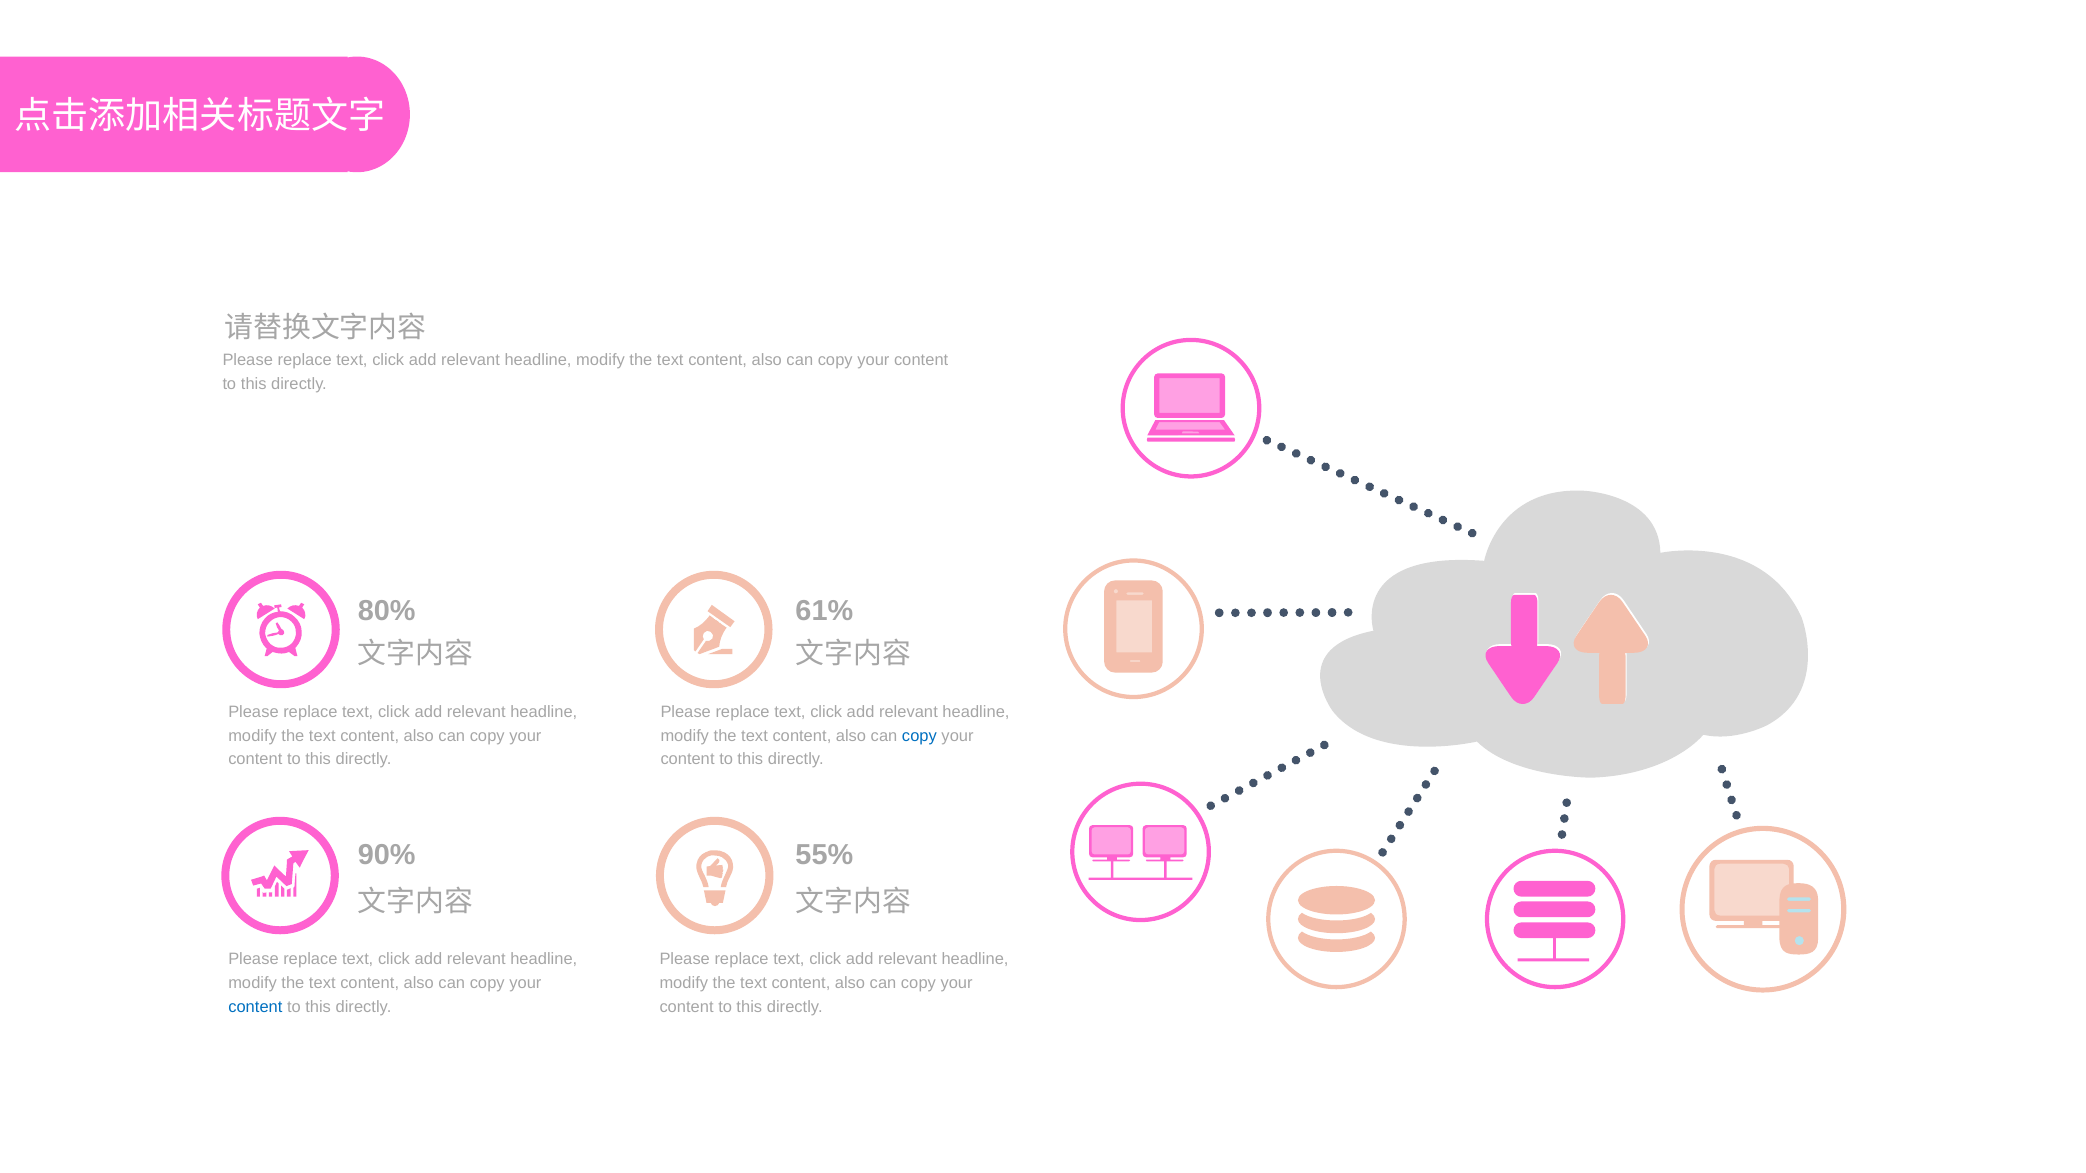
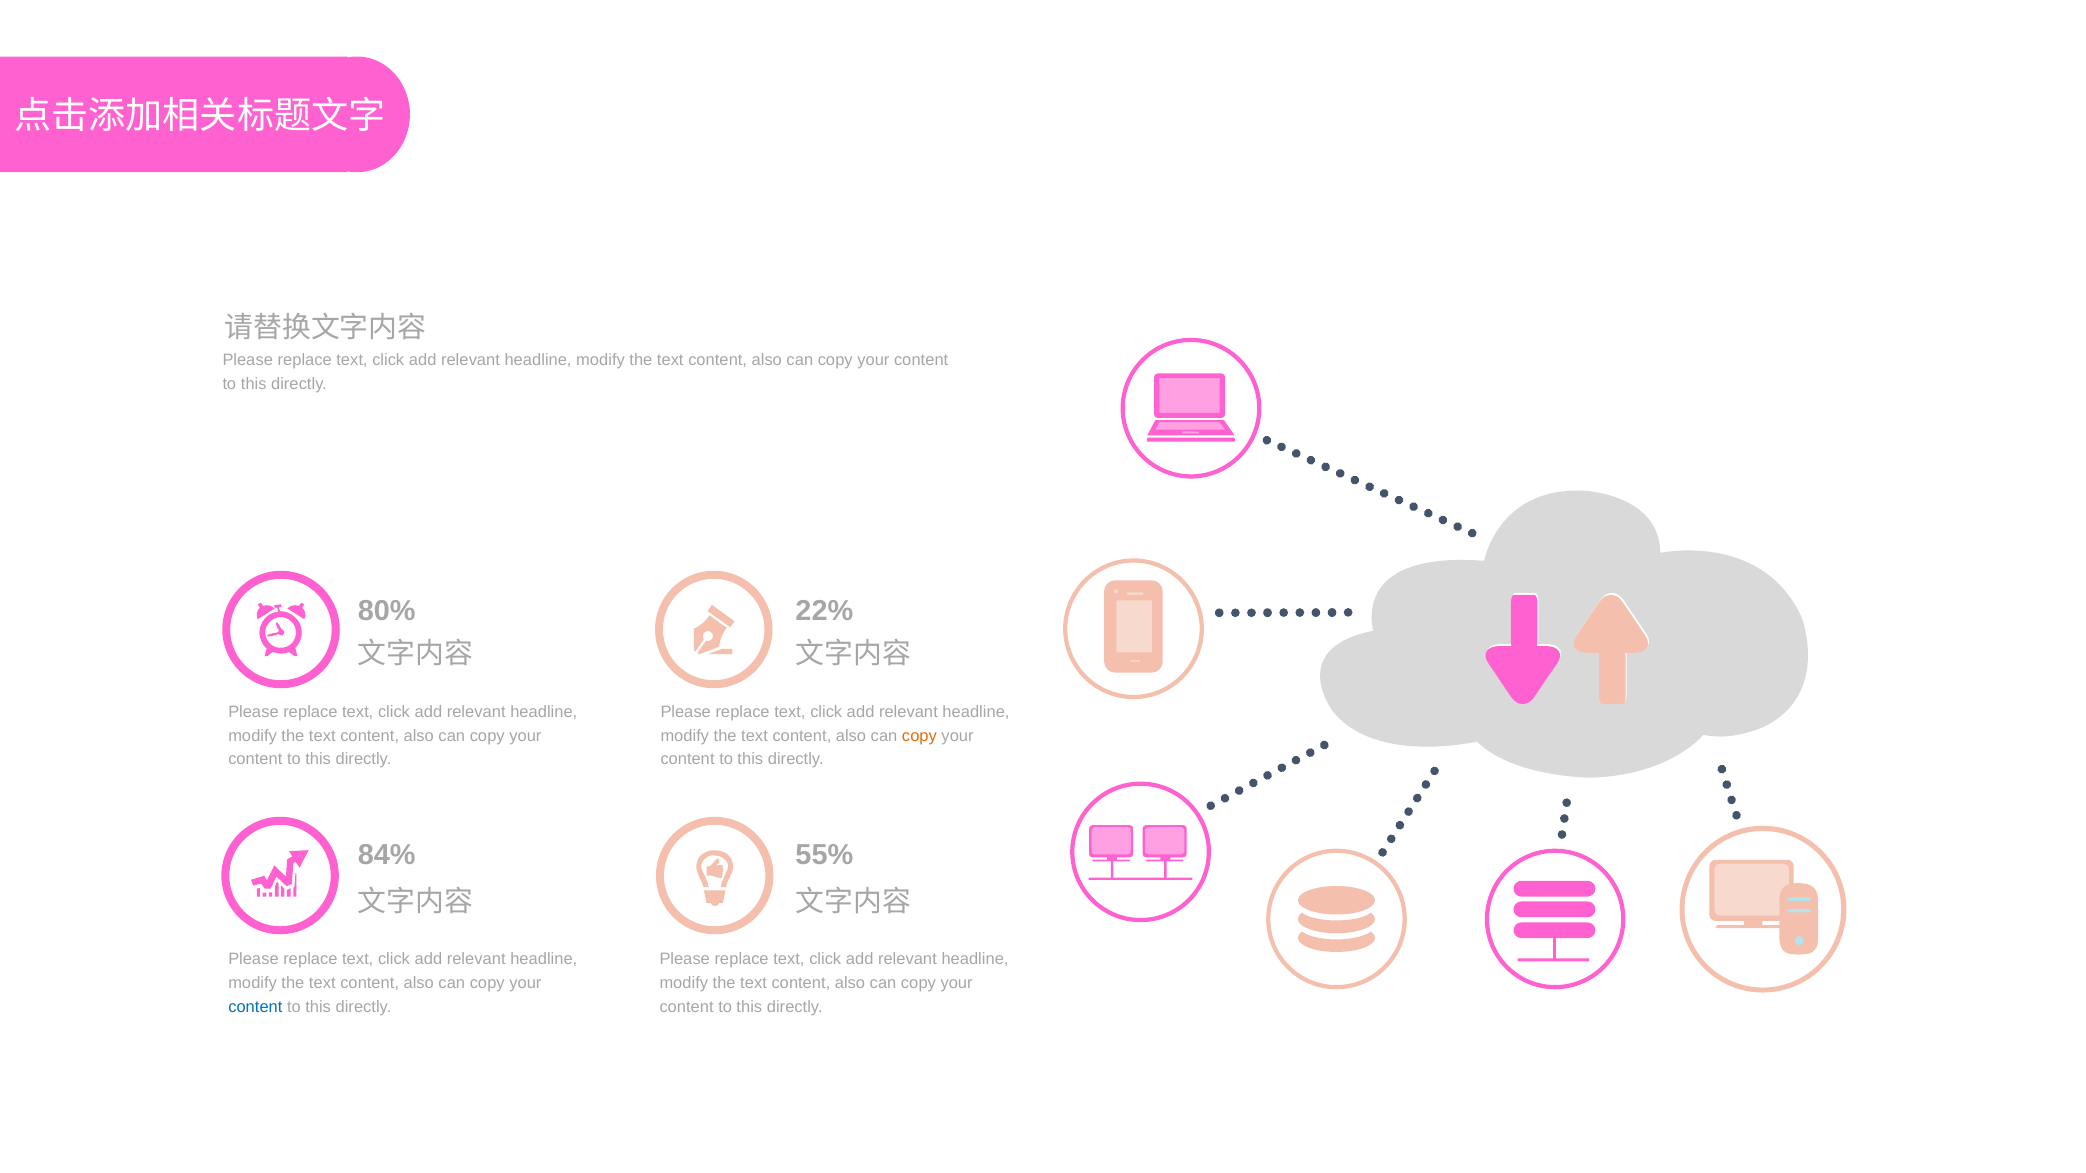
61%: 61% -> 22% (824, 611)
copy colour: blue -> orange (919, 736)
90%: 90% -> 84% (387, 856)
